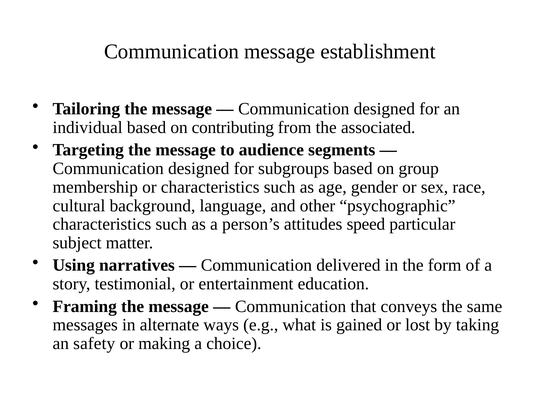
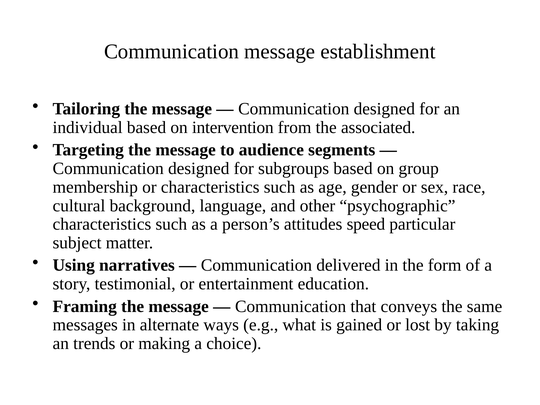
contributing: contributing -> intervention (233, 127)
safety: safety -> trends (94, 344)
